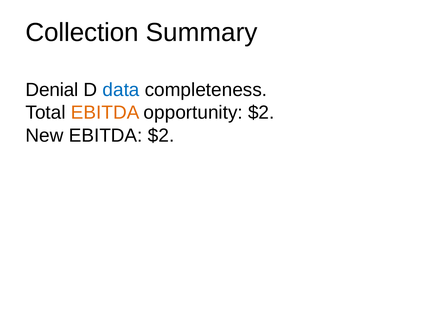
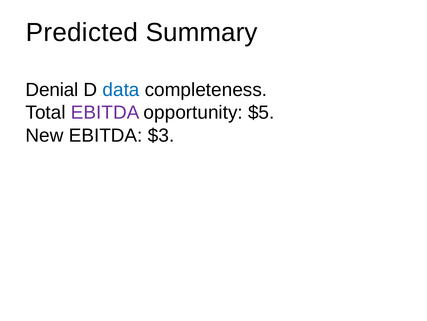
Collection: Collection -> Predicted (82, 32)
EBITDA colour: orange -> purple (105, 112)
opportunity $2: $2 -> $5 (261, 112)
EBITDA $2: $2 -> $3 (161, 135)
